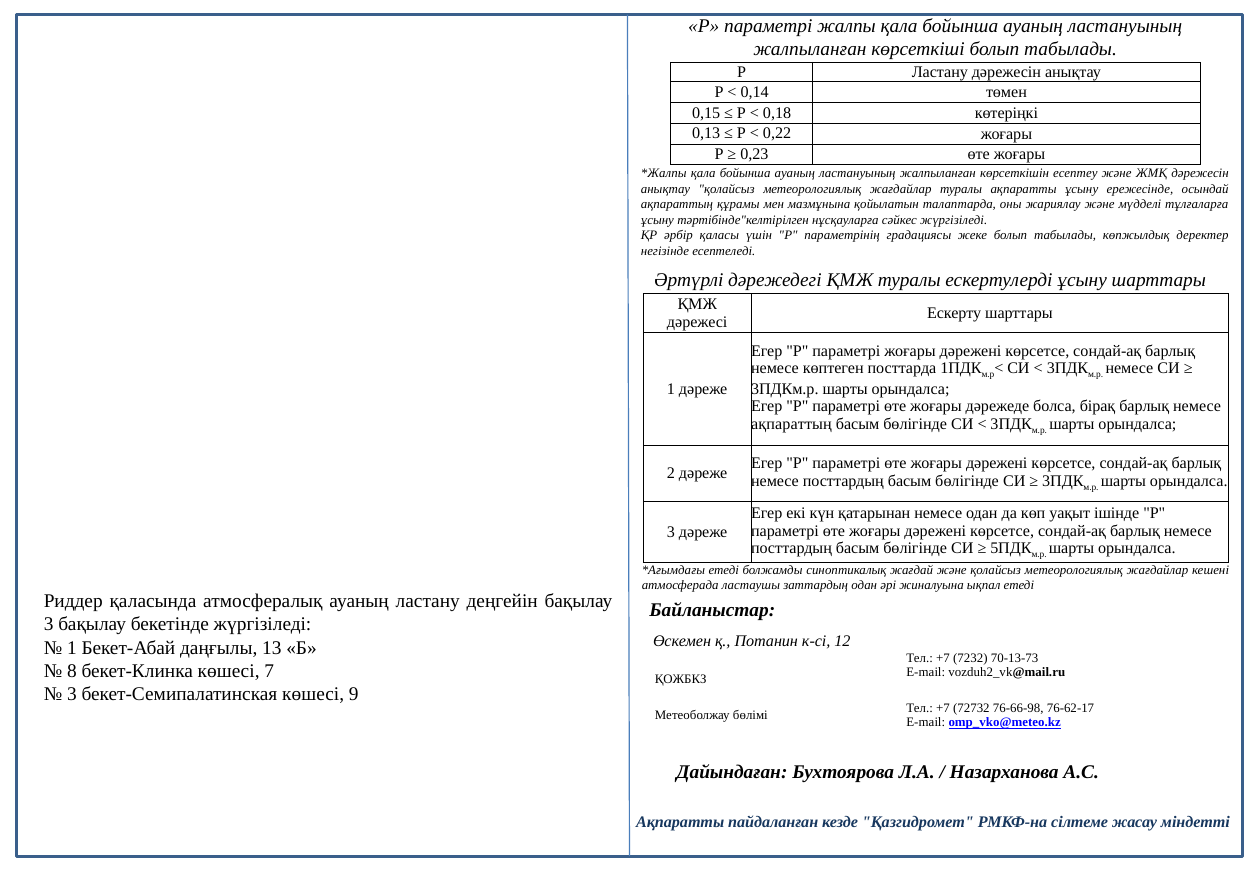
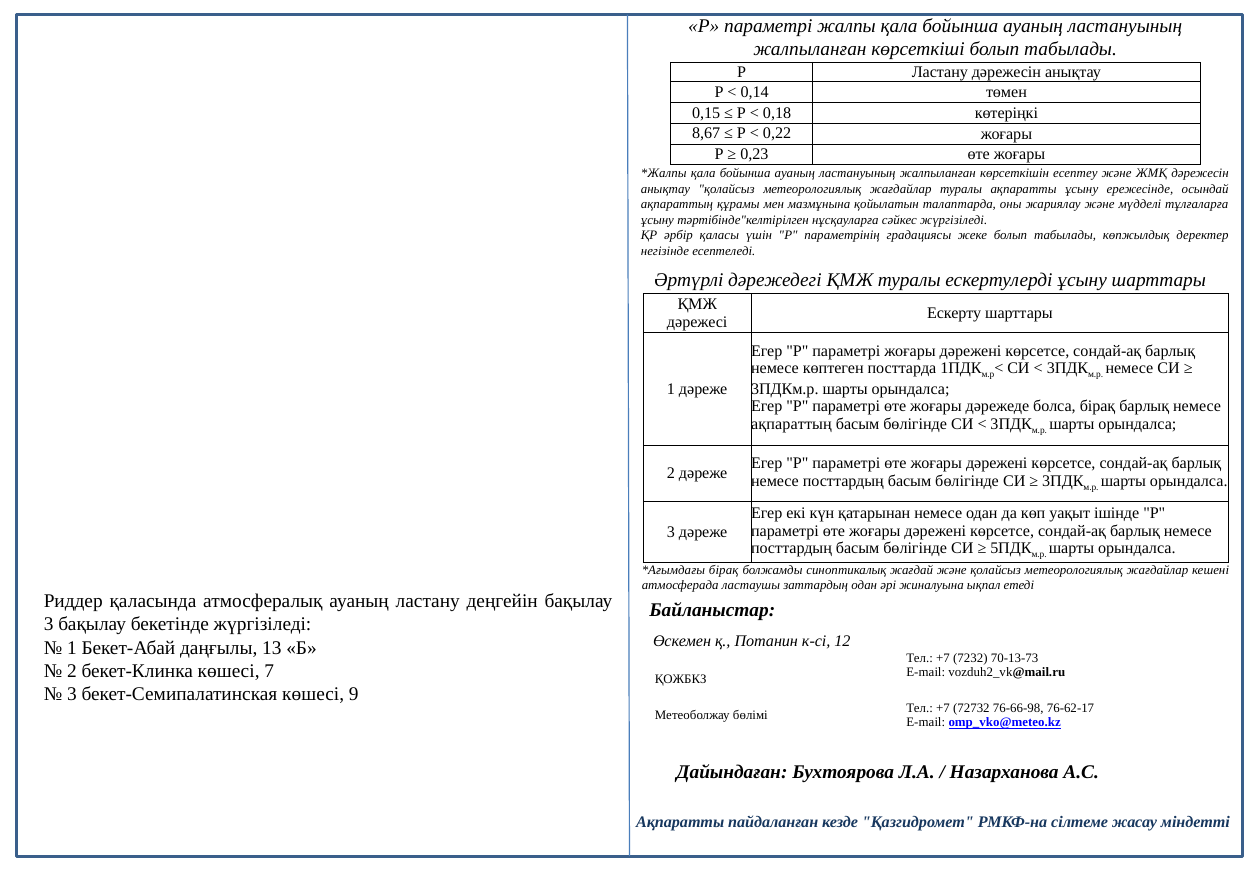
0,13: 0,13 -> 8,67 (706, 134)
етеді: етеді -> бірақ (724, 570)
8: 8 -> 2 (72, 671)
